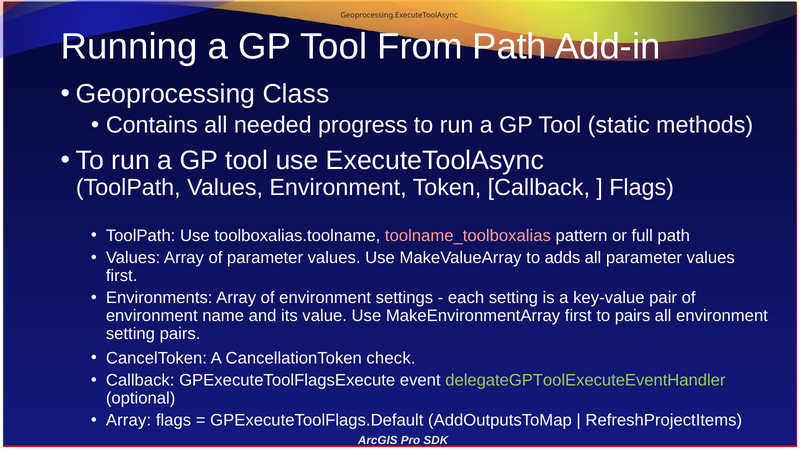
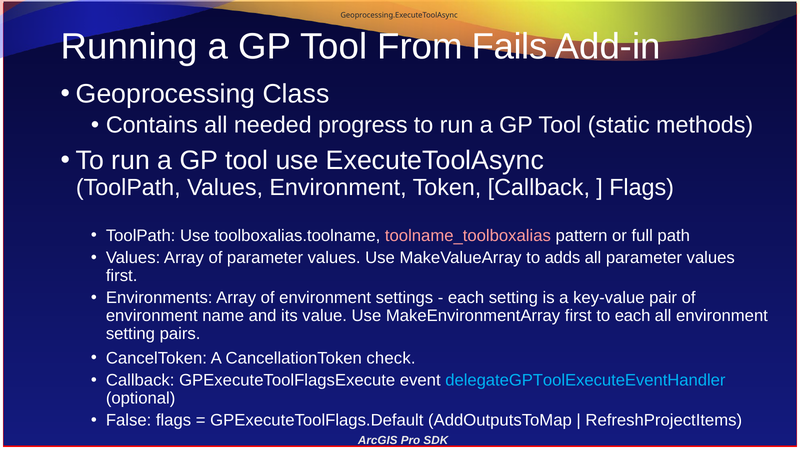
From Path: Path -> Fails (510, 46)
to pairs: pairs -> each (633, 316)
delegateGPToolExecuteEventHandler colour: light green -> light blue (585, 380)
Array: Array -> False (129, 420)
